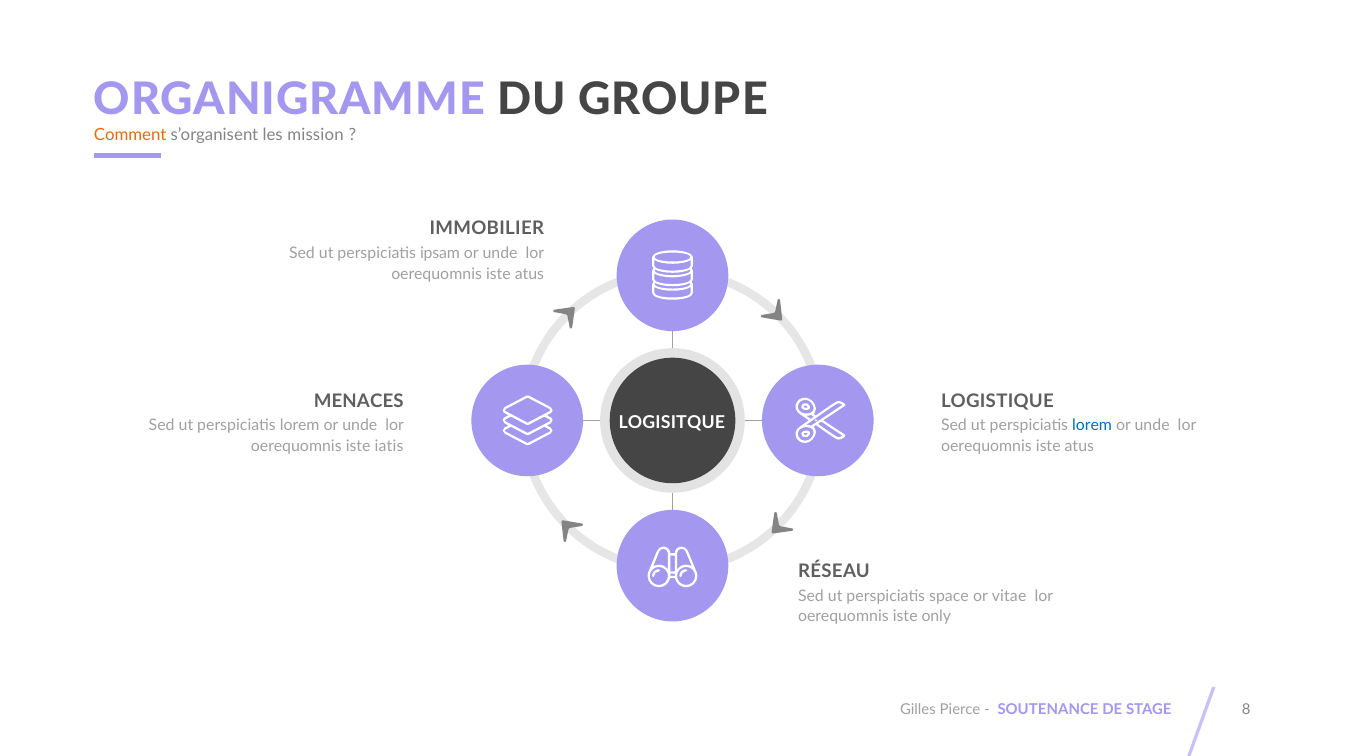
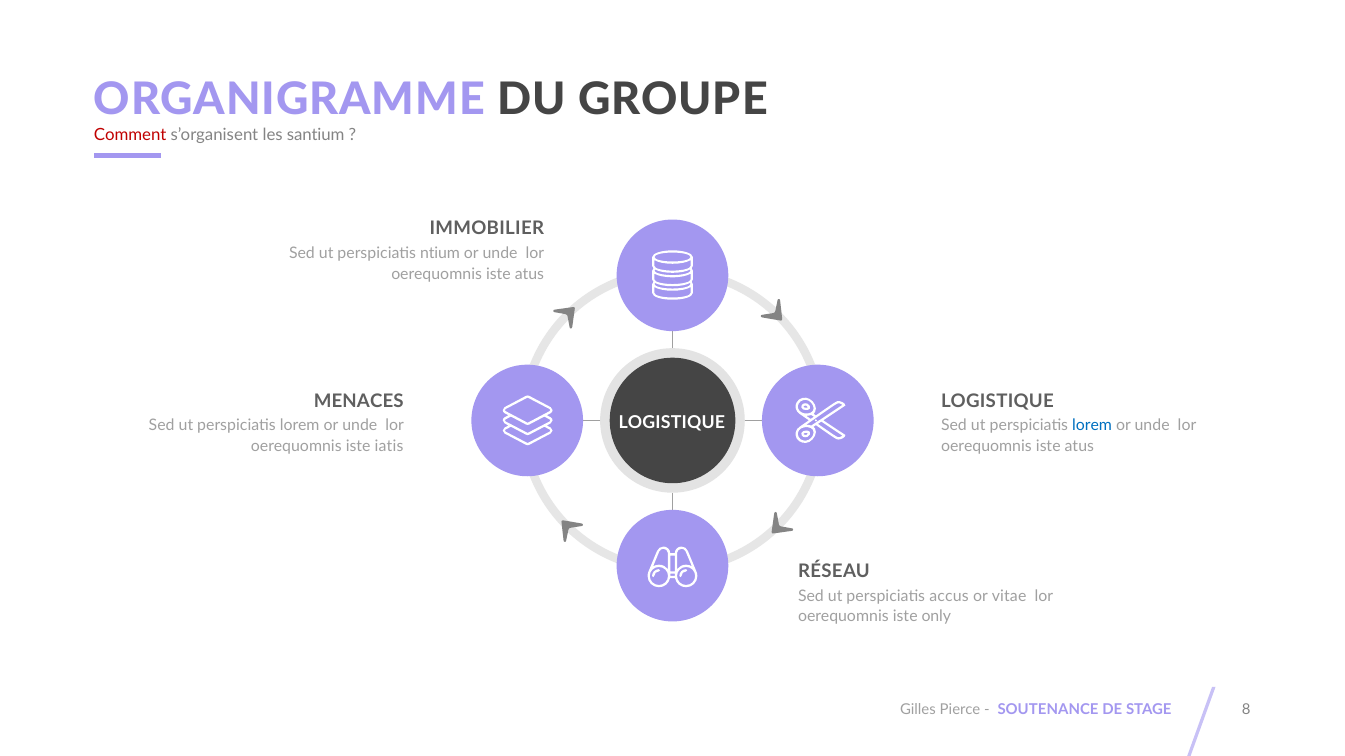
Comment colour: orange -> red (130, 135)
mission: mission -> santium (316, 135)
ipsam: ipsam -> ntium (440, 254)
LOGISITQUE: LOGISITQUE -> LOGISTIQUE (672, 423)
space: space -> accus (949, 596)
